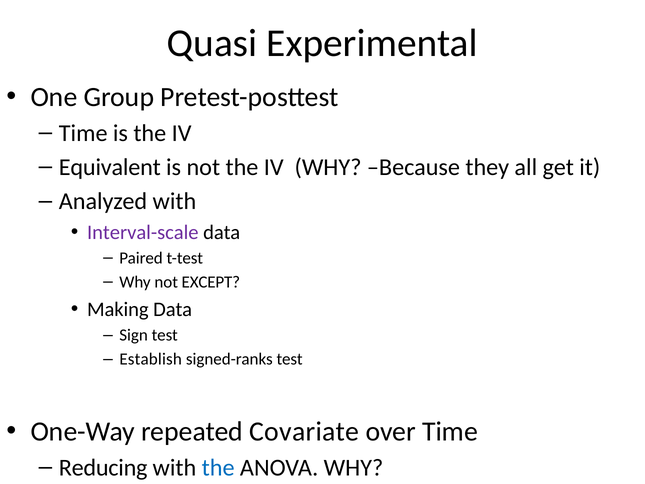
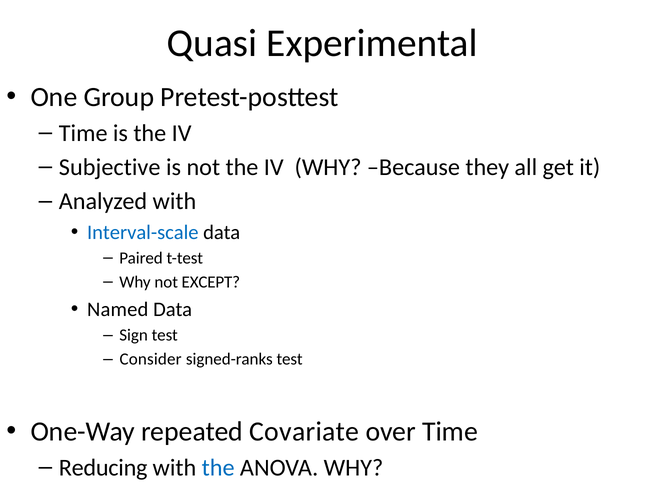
Equivalent: Equivalent -> Subjective (110, 167)
Interval-scale colour: purple -> blue (143, 232)
Making: Making -> Named (118, 309)
Establish: Establish -> Consider (151, 359)
